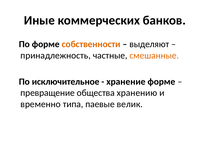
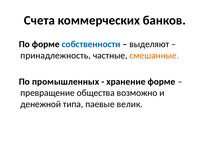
Иные: Иные -> Счета (39, 20)
собственности colour: orange -> blue (91, 44)
исключительное: исключительное -> промышленных (66, 81)
хранению: хранению -> возможно (137, 93)
временно: временно -> денежной (41, 104)
